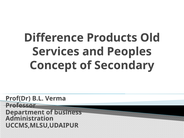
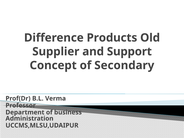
Services: Services -> Supplier (56, 52)
Peoples: Peoples -> Support (129, 52)
